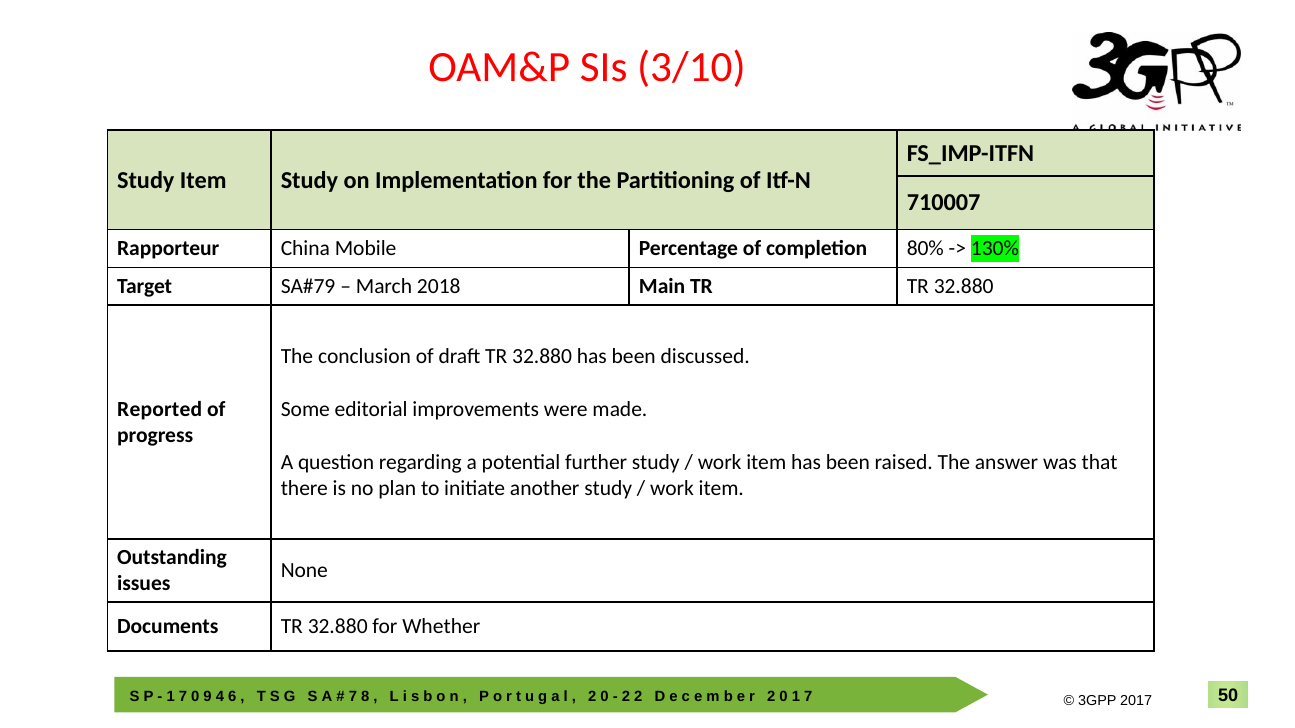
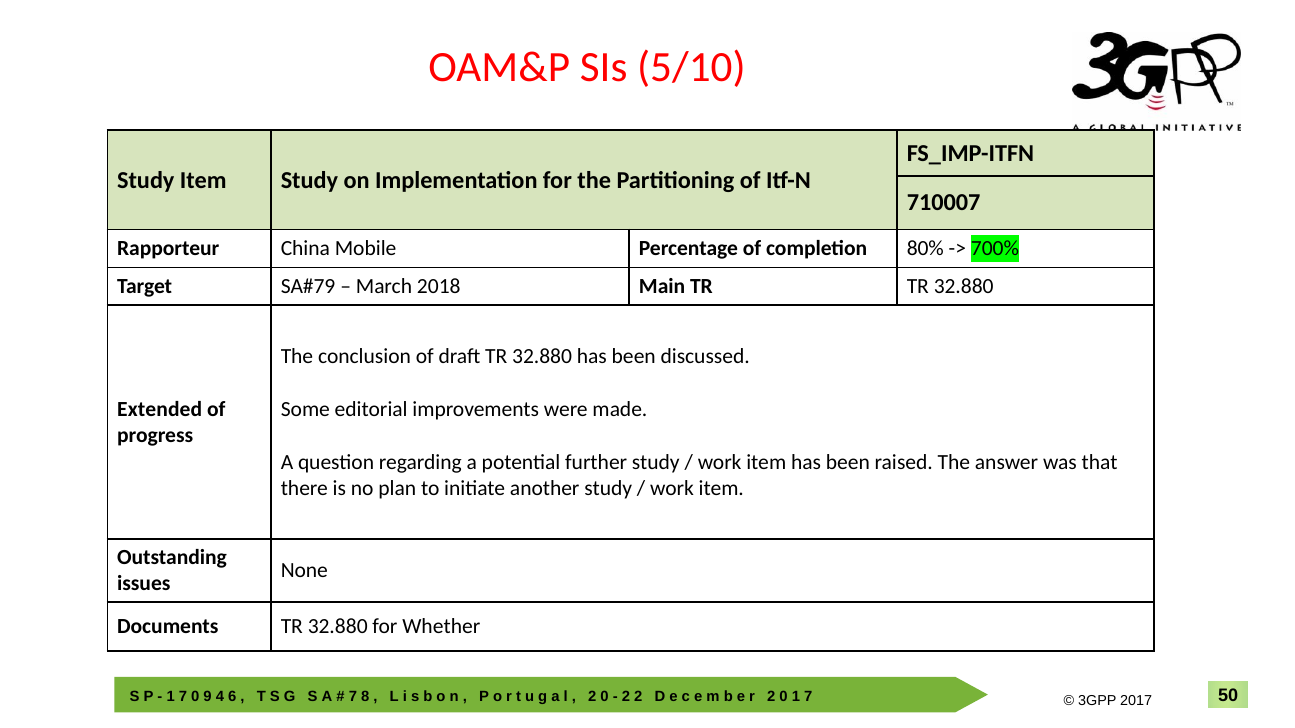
3/10: 3/10 -> 5/10 (691, 67)
130%: 130% -> 700% (995, 249)
Reported: Reported -> Extended (160, 410)
